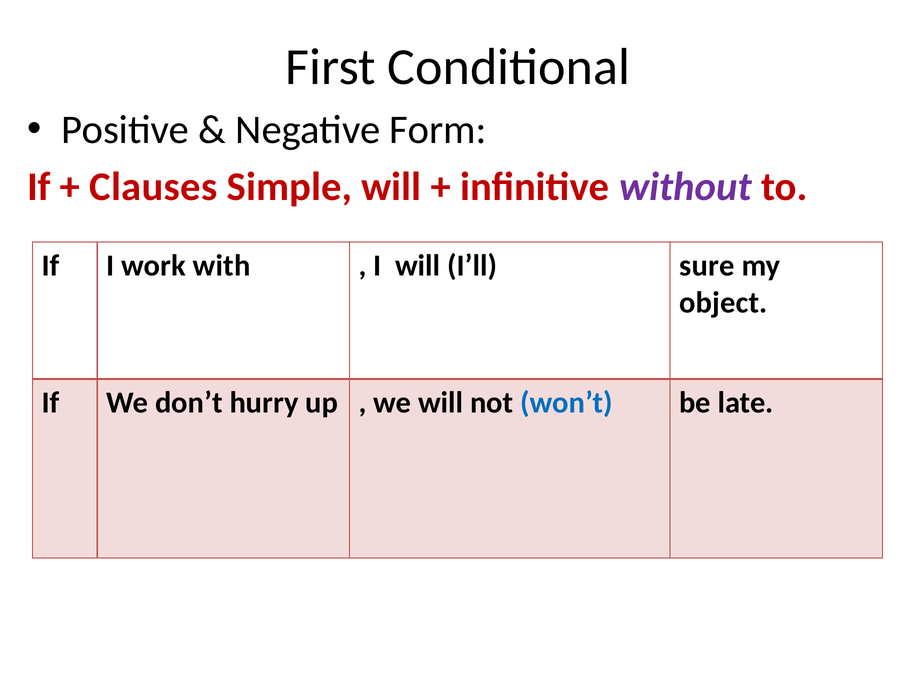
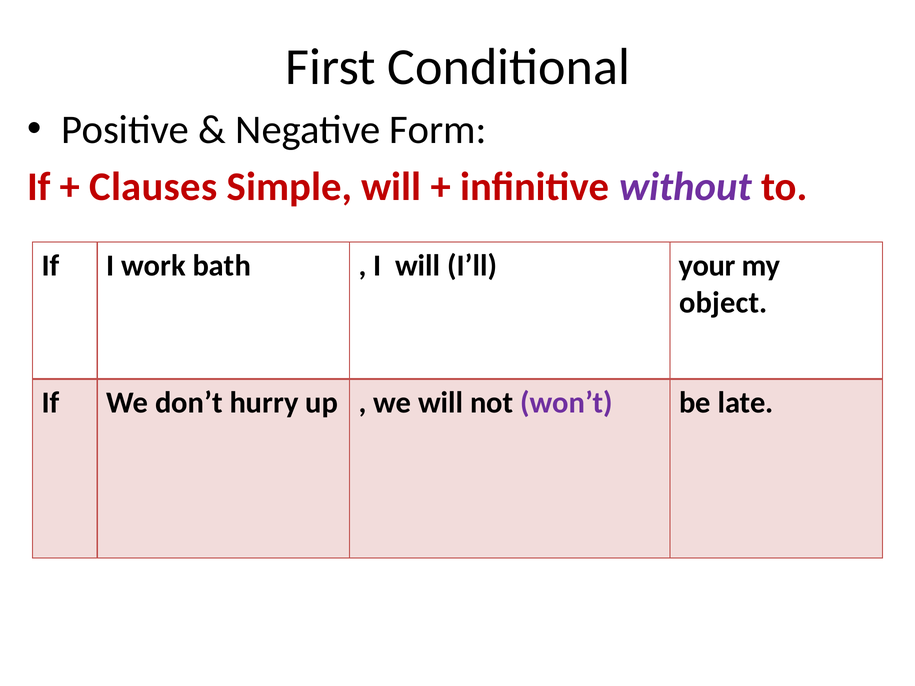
with: with -> bath (222, 266)
sure: sure -> your (707, 266)
won’t colour: blue -> purple (567, 403)
